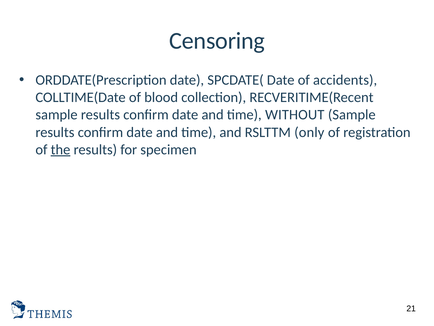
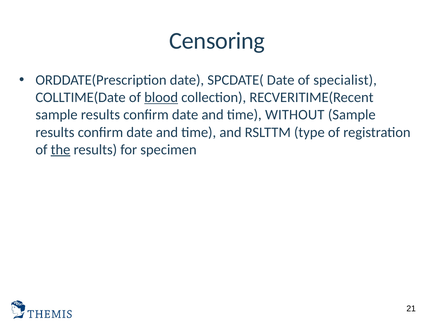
accidents: accidents -> specialist (345, 80)
blood underline: none -> present (161, 97)
only: only -> type (309, 132)
